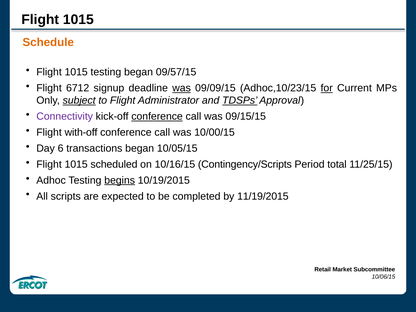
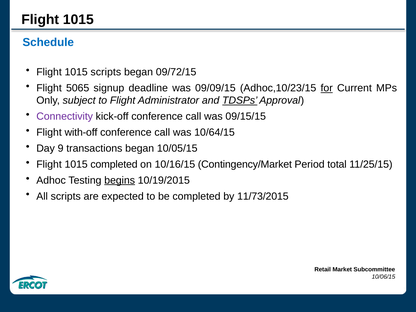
Schedule colour: orange -> blue (48, 42)
1015 testing: testing -> scripts (106, 72)
09/57/15: 09/57/15 -> 09/72/15 (176, 72)
6712: 6712 -> 5065 (78, 88)
was underline: present -> none (182, 88)
subject underline: present -> none (79, 101)
conference underline: present -> none (157, 117)
10/00/15: 10/00/15 -> 10/64/15 (215, 132)
6: 6 -> 9 (61, 148)
1015 scheduled: scheduled -> completed (114, 164)
Contingency/Scripts: Contingency/Scripts -> Contingency/Market (245, 164)
11/19/2015: 11/19/2015 -> 11/73/2015 (263, 196)
